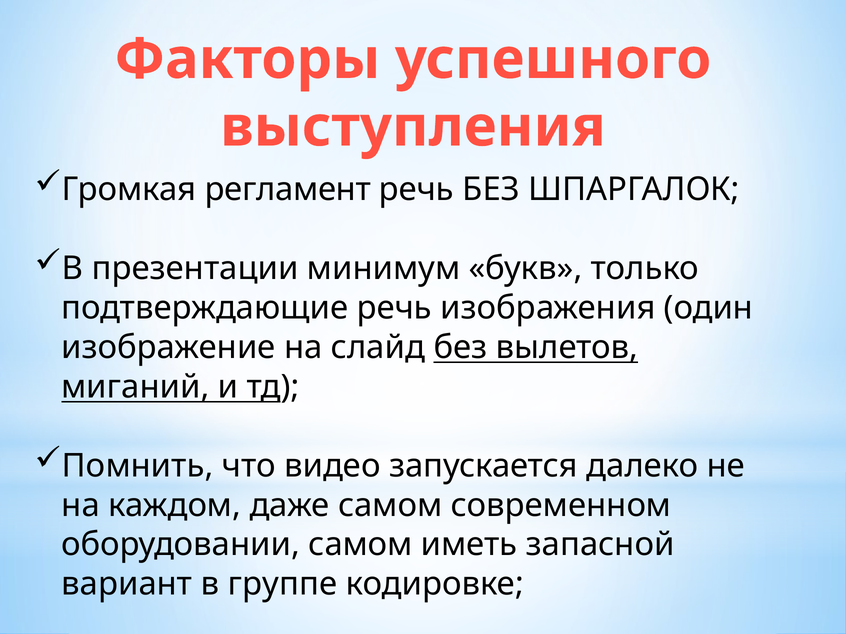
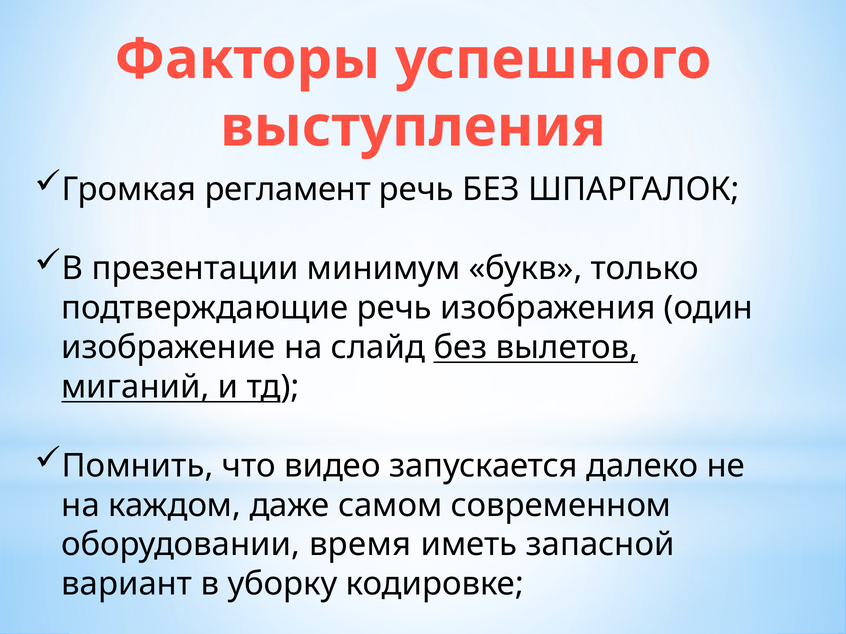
оборудовании самом: самом -> время (360, 545)
группе: группе -> уборку (283, 585)
